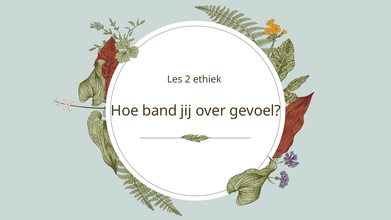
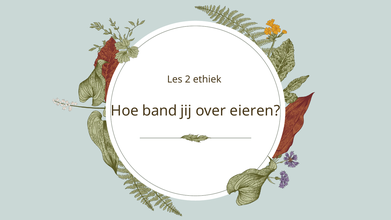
gevoel: gevoel -> eieren (255, 111)
